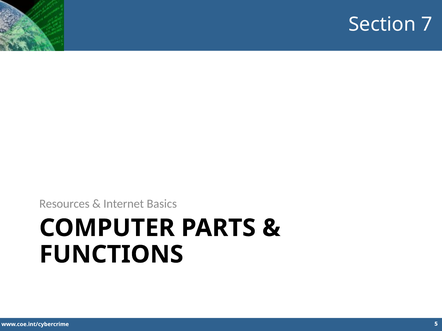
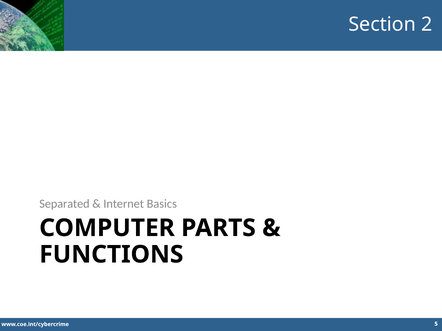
7: 7 -> 2 (427, 25)
Resources: Resources -> Separated (64, 204)
